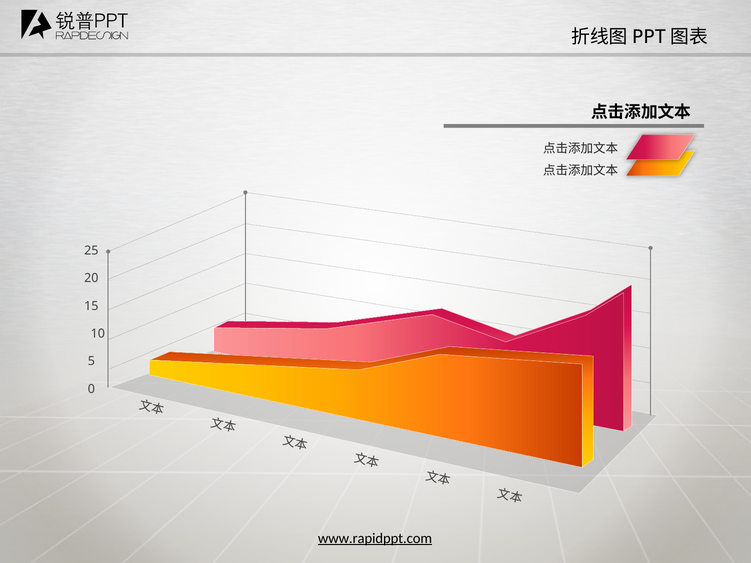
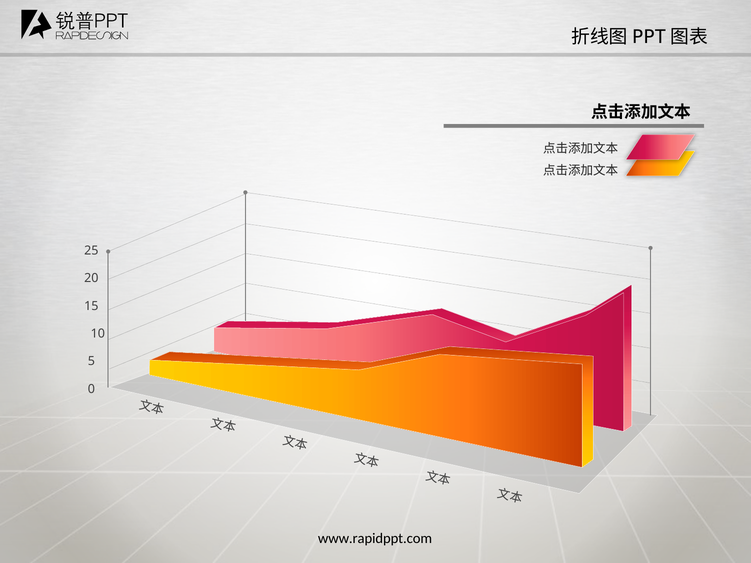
www.rapidppt.com underline: present -> none (375, 538)
